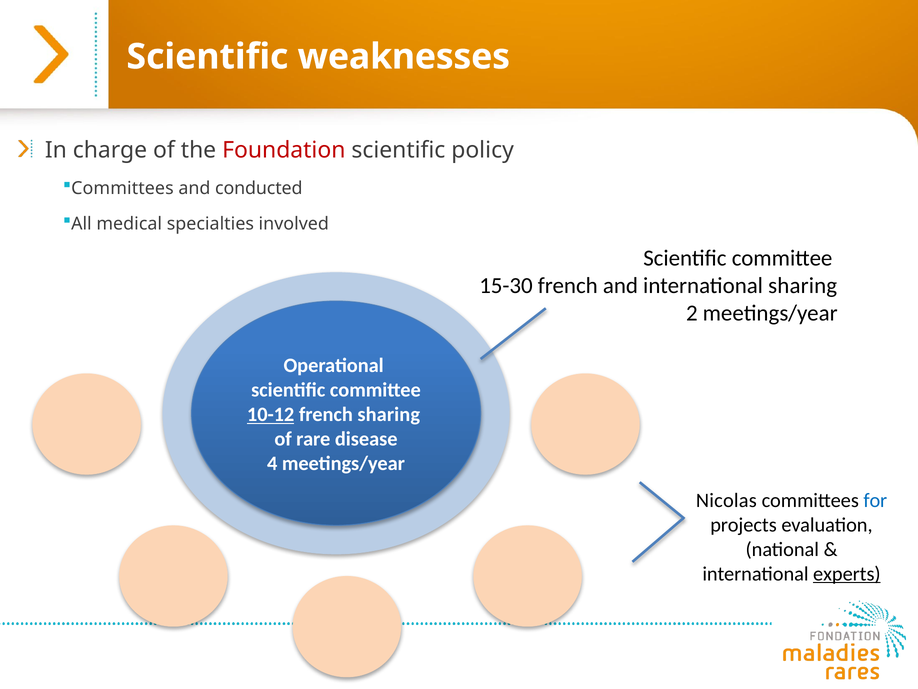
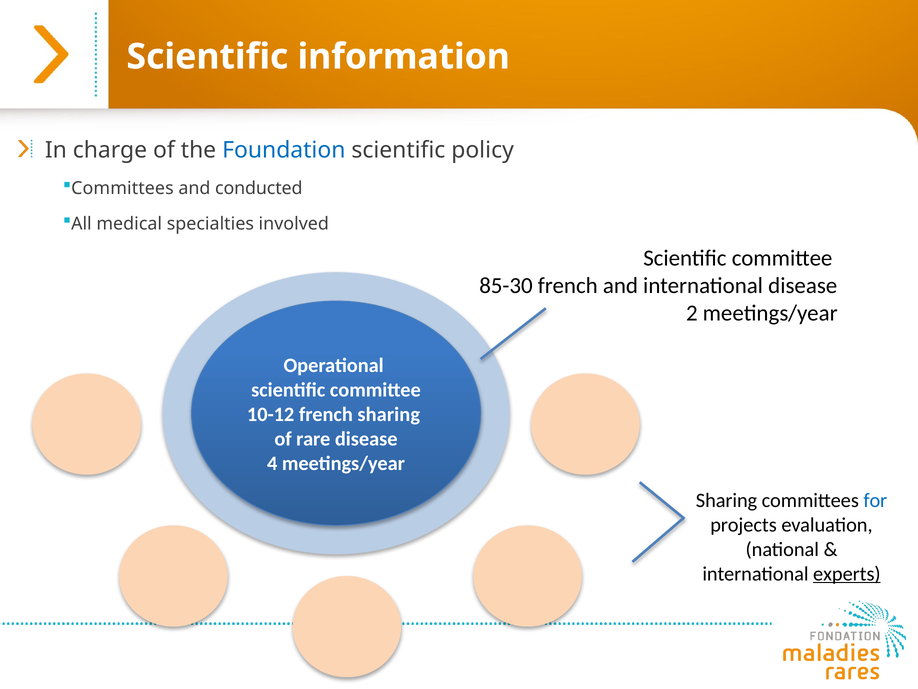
weaknesses: weaknesses -> information (404, 57)
Foundation colour: red -> blue (284, 150)
15-30: 15-30 -> 85-30 (506, 286)
international sharing: sharing -> disease (803, 286)
10-12 underline: present -> none (271, 414)
Nicolas: Nicolas -> Sharing (727, 500)
